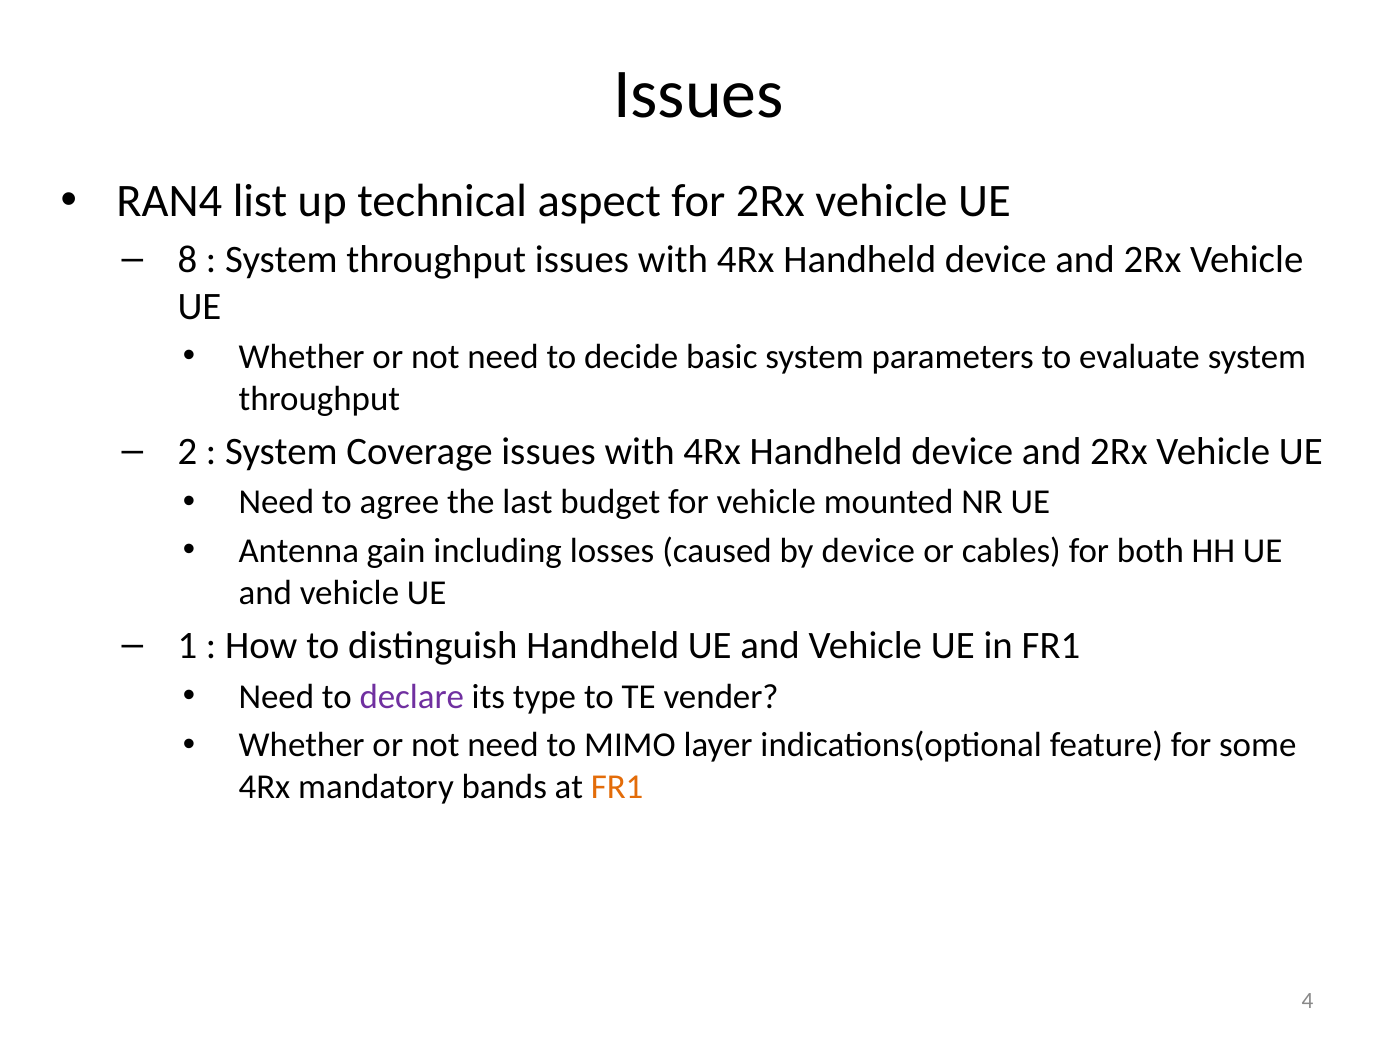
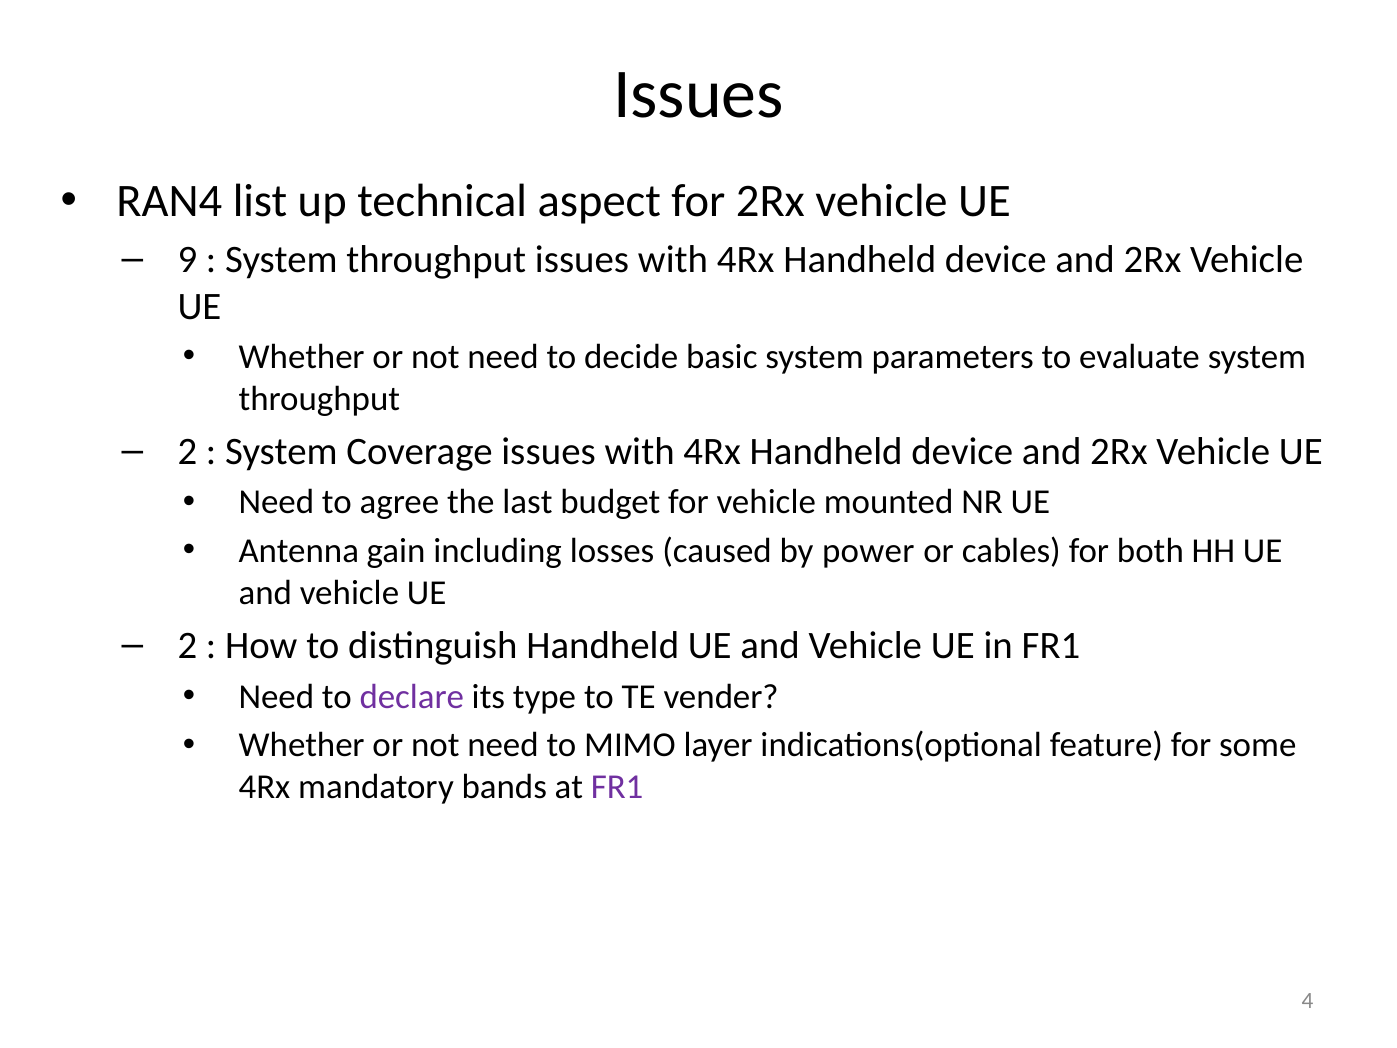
8: 8 -> 9 (187, 260)
by device: device -> power (868, 551)
1: 1 -> 2 (187, 645)
FR1 colour: orange -> purple (617, 787)
